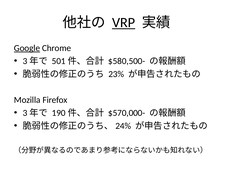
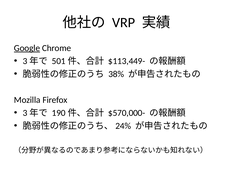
VRP underline: present -> none (124, 23)
$580,500-: $580,500- -> $113,449- (127, 61)
23%: 23% -> 38% (116, 74)
